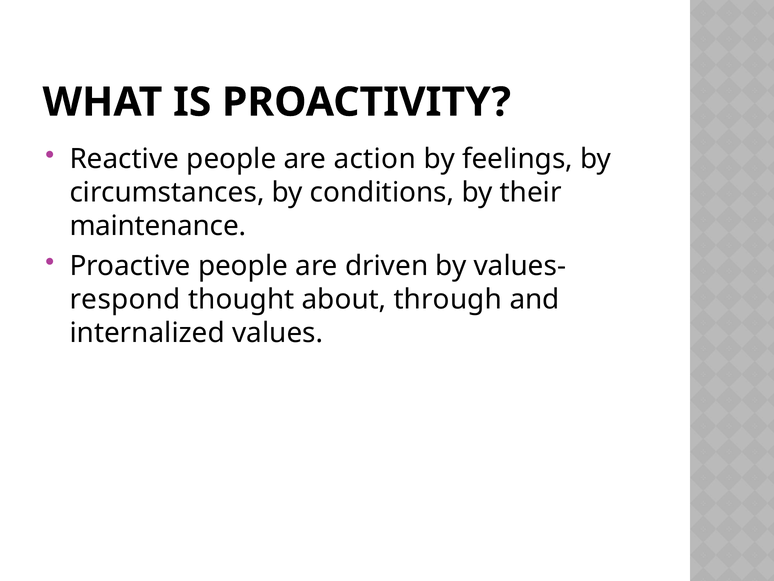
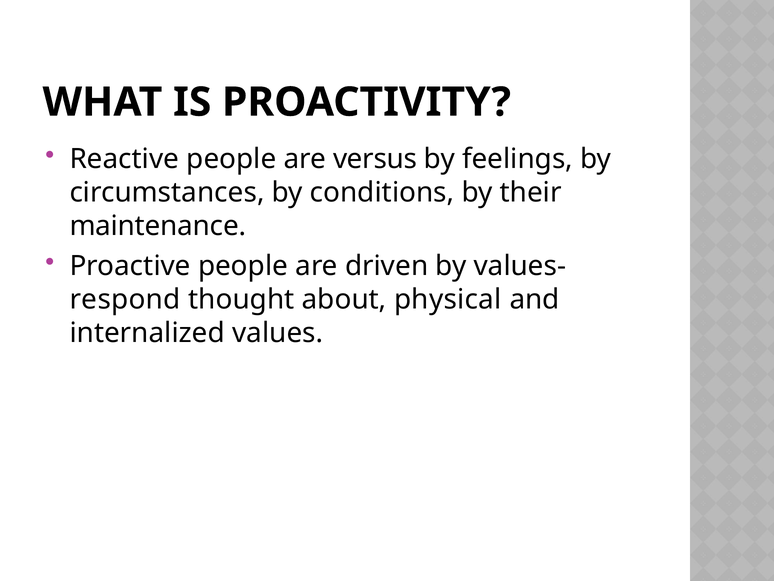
action: action -> versus (375, 159)
through: through -> physical (448, 299)
